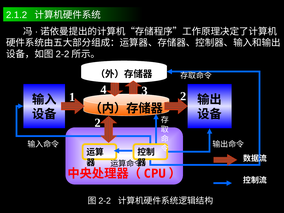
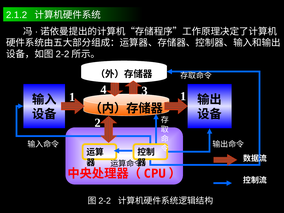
1 2: 2 -> 1 (183, 96)
